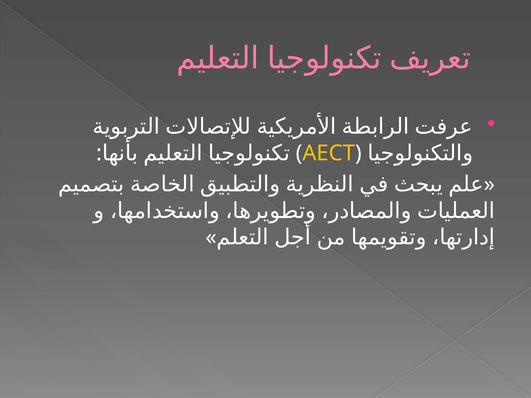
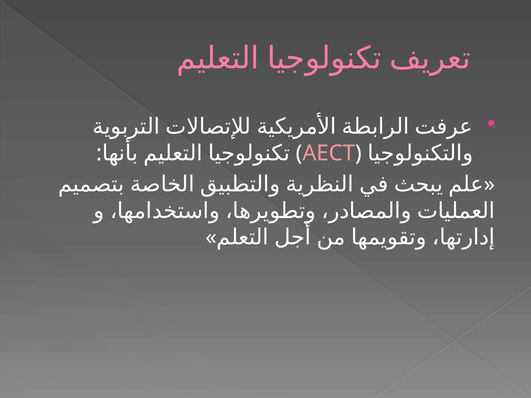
AECT colour: yellow -> pink (329, 153)
